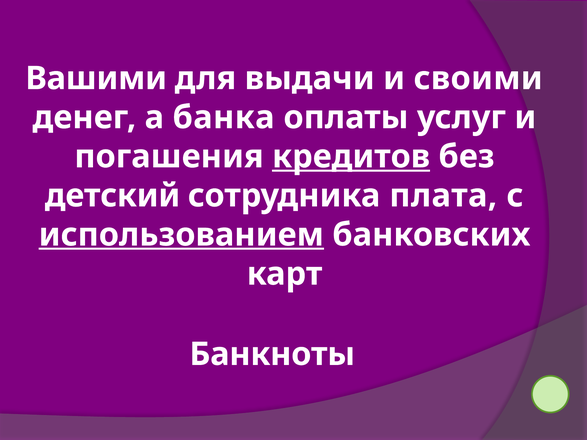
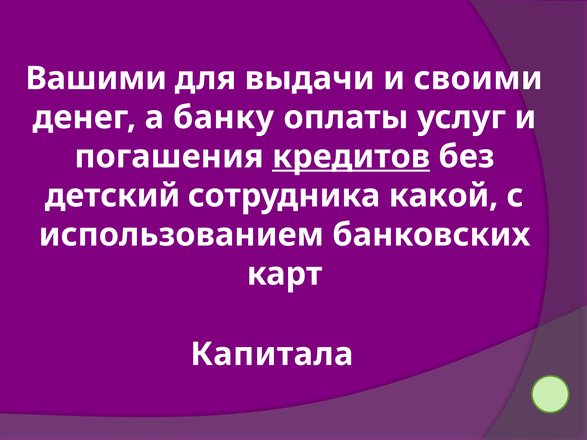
банка: банка -> банку (224, 118)
плата: плата -> какой (444, 196)
использованием underline: present -> none (181, 235)
Банкноты: Банкноты -> Капитала (272, 354)
